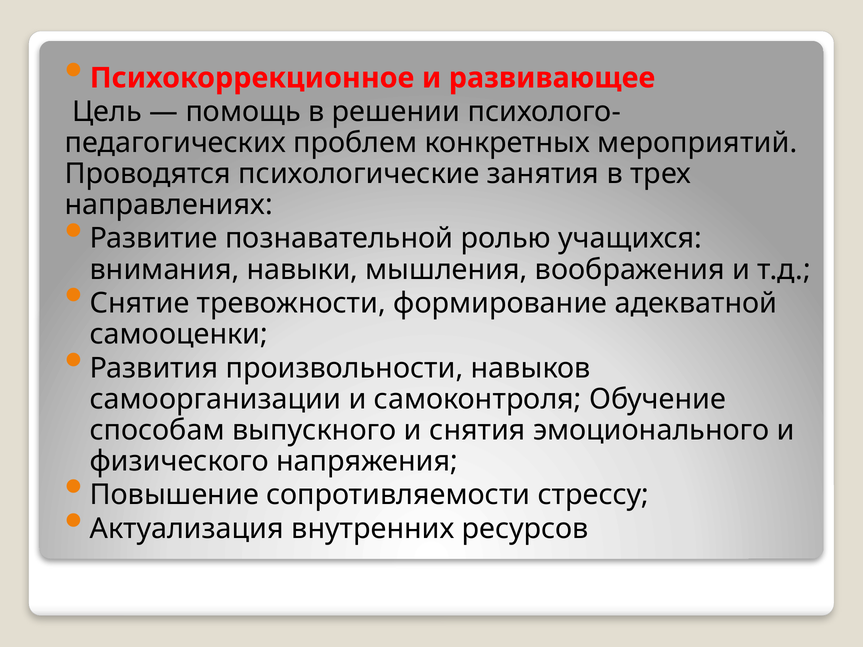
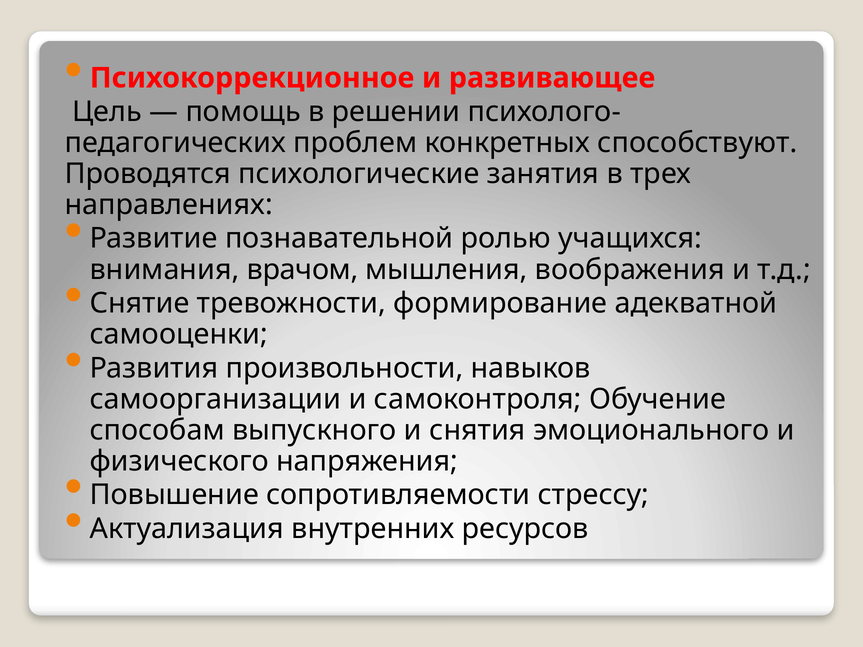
мероприятий: мероприятий -> способствуют (697, 143)
навыки: навыки -> врачом (303, 270)
